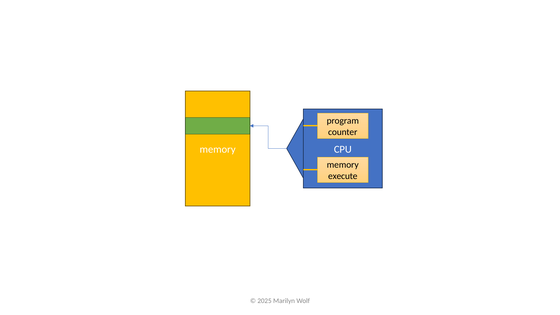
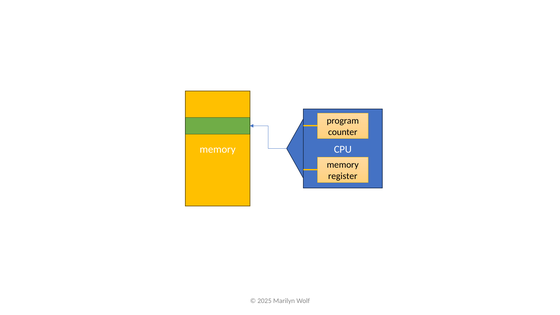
execute: execute -> register (343, 176)
